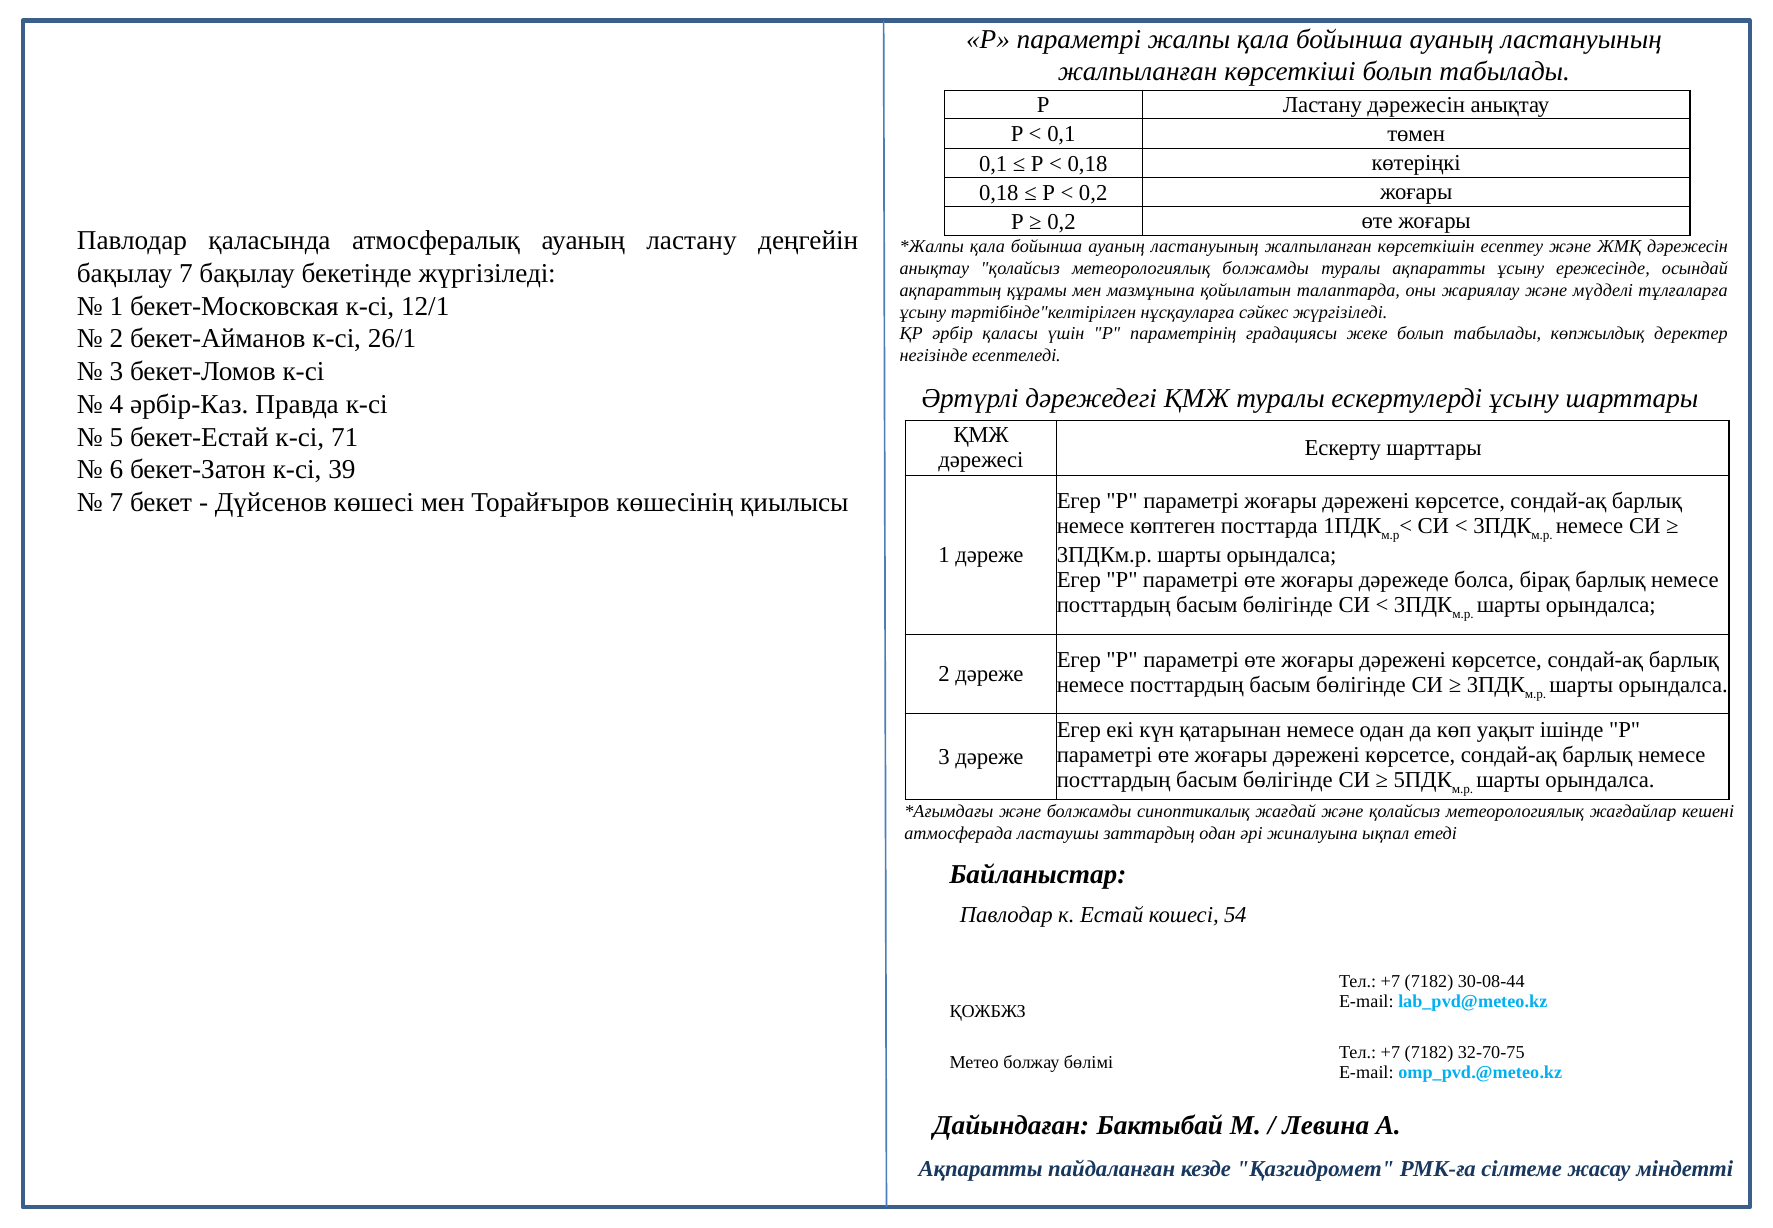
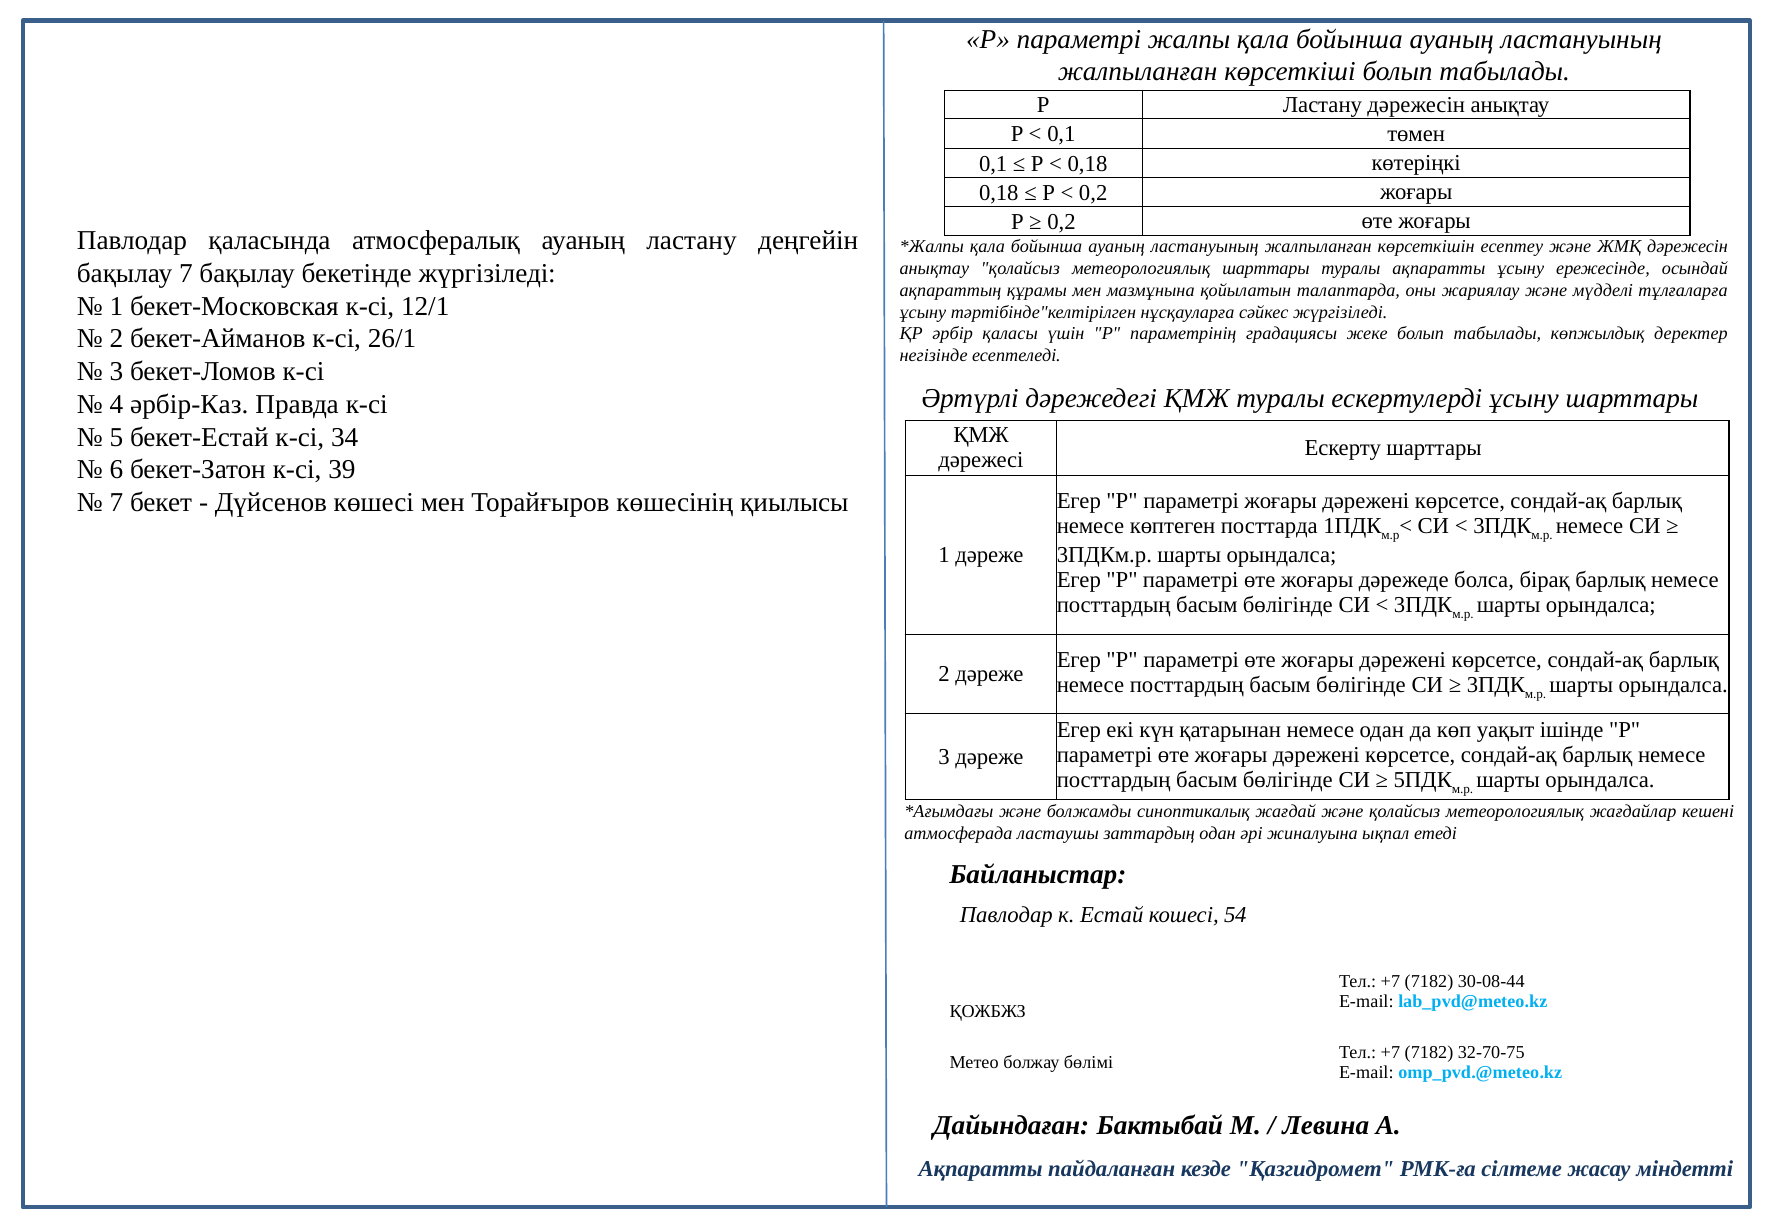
метеорологиялық болжамды: болжамды -> шарттары (1266, 268)
71: 71 -> 34 (345, 437)
